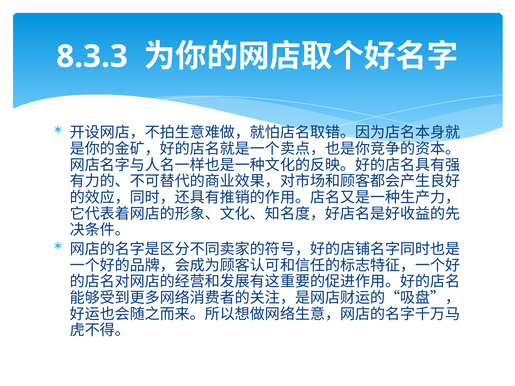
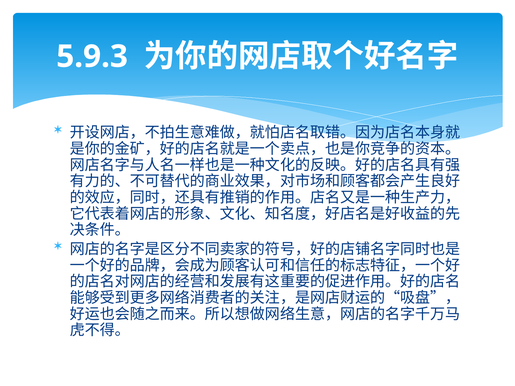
8.3.3: 8.3.3 -> 5.9.3 (92, 57)
